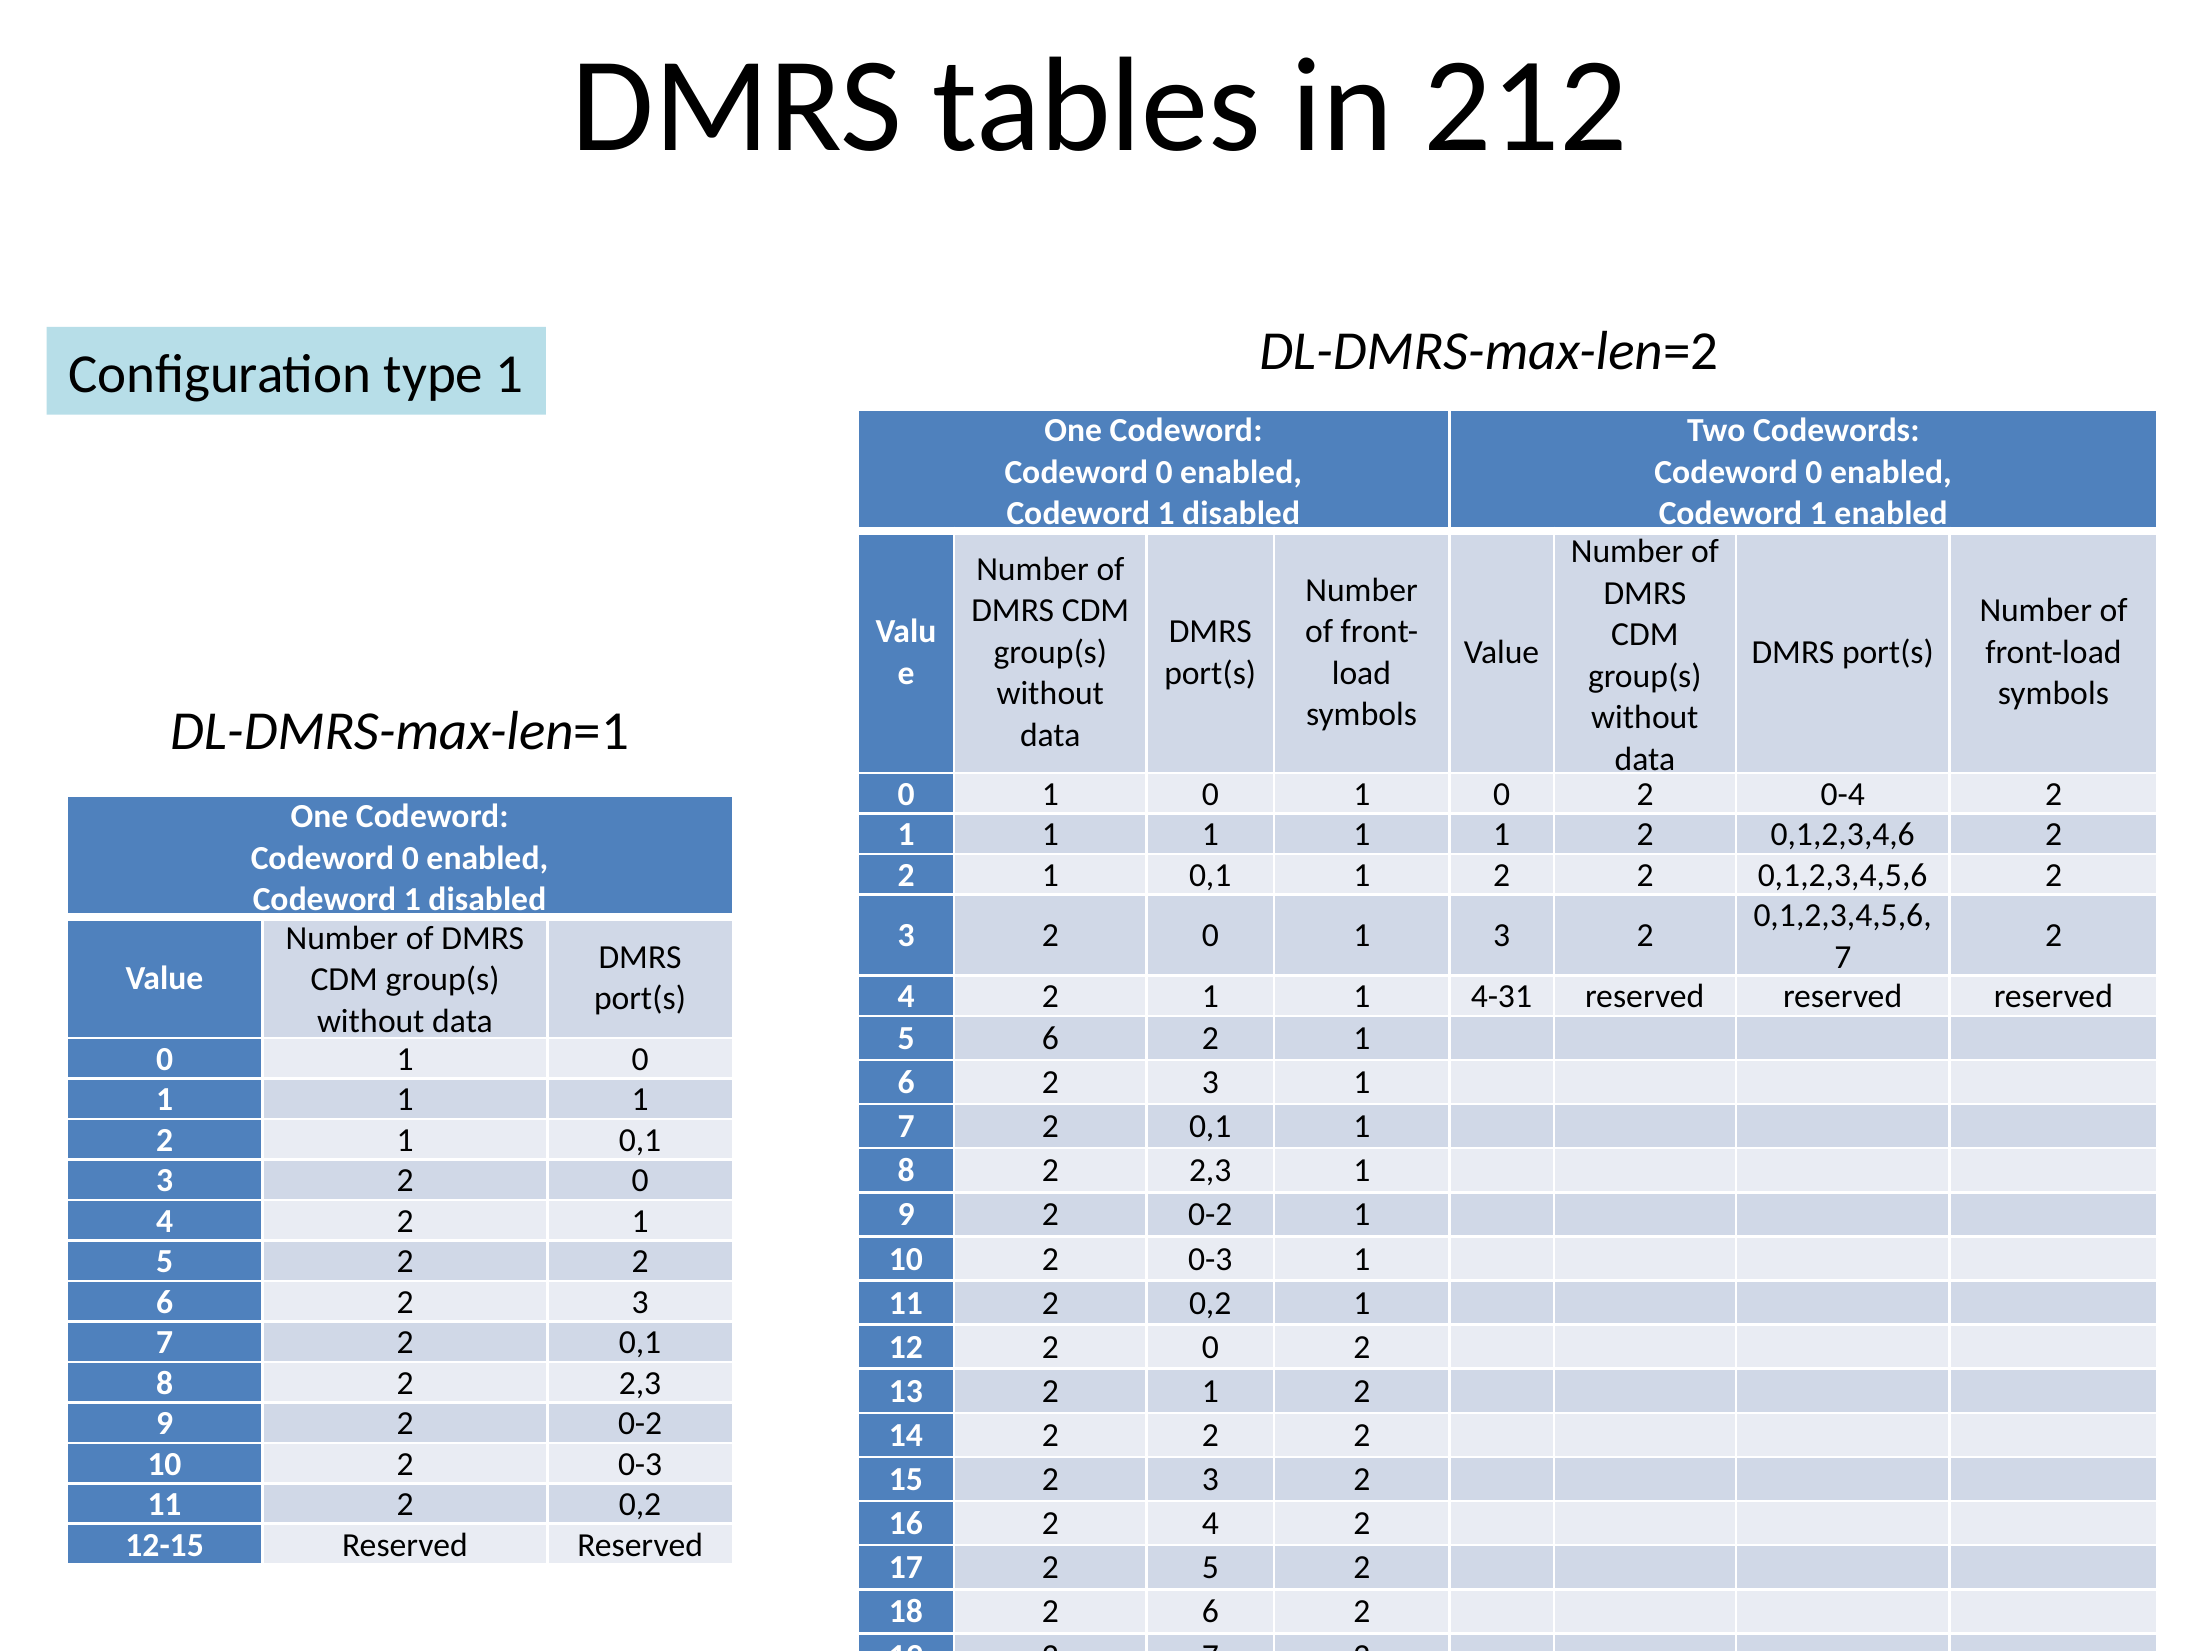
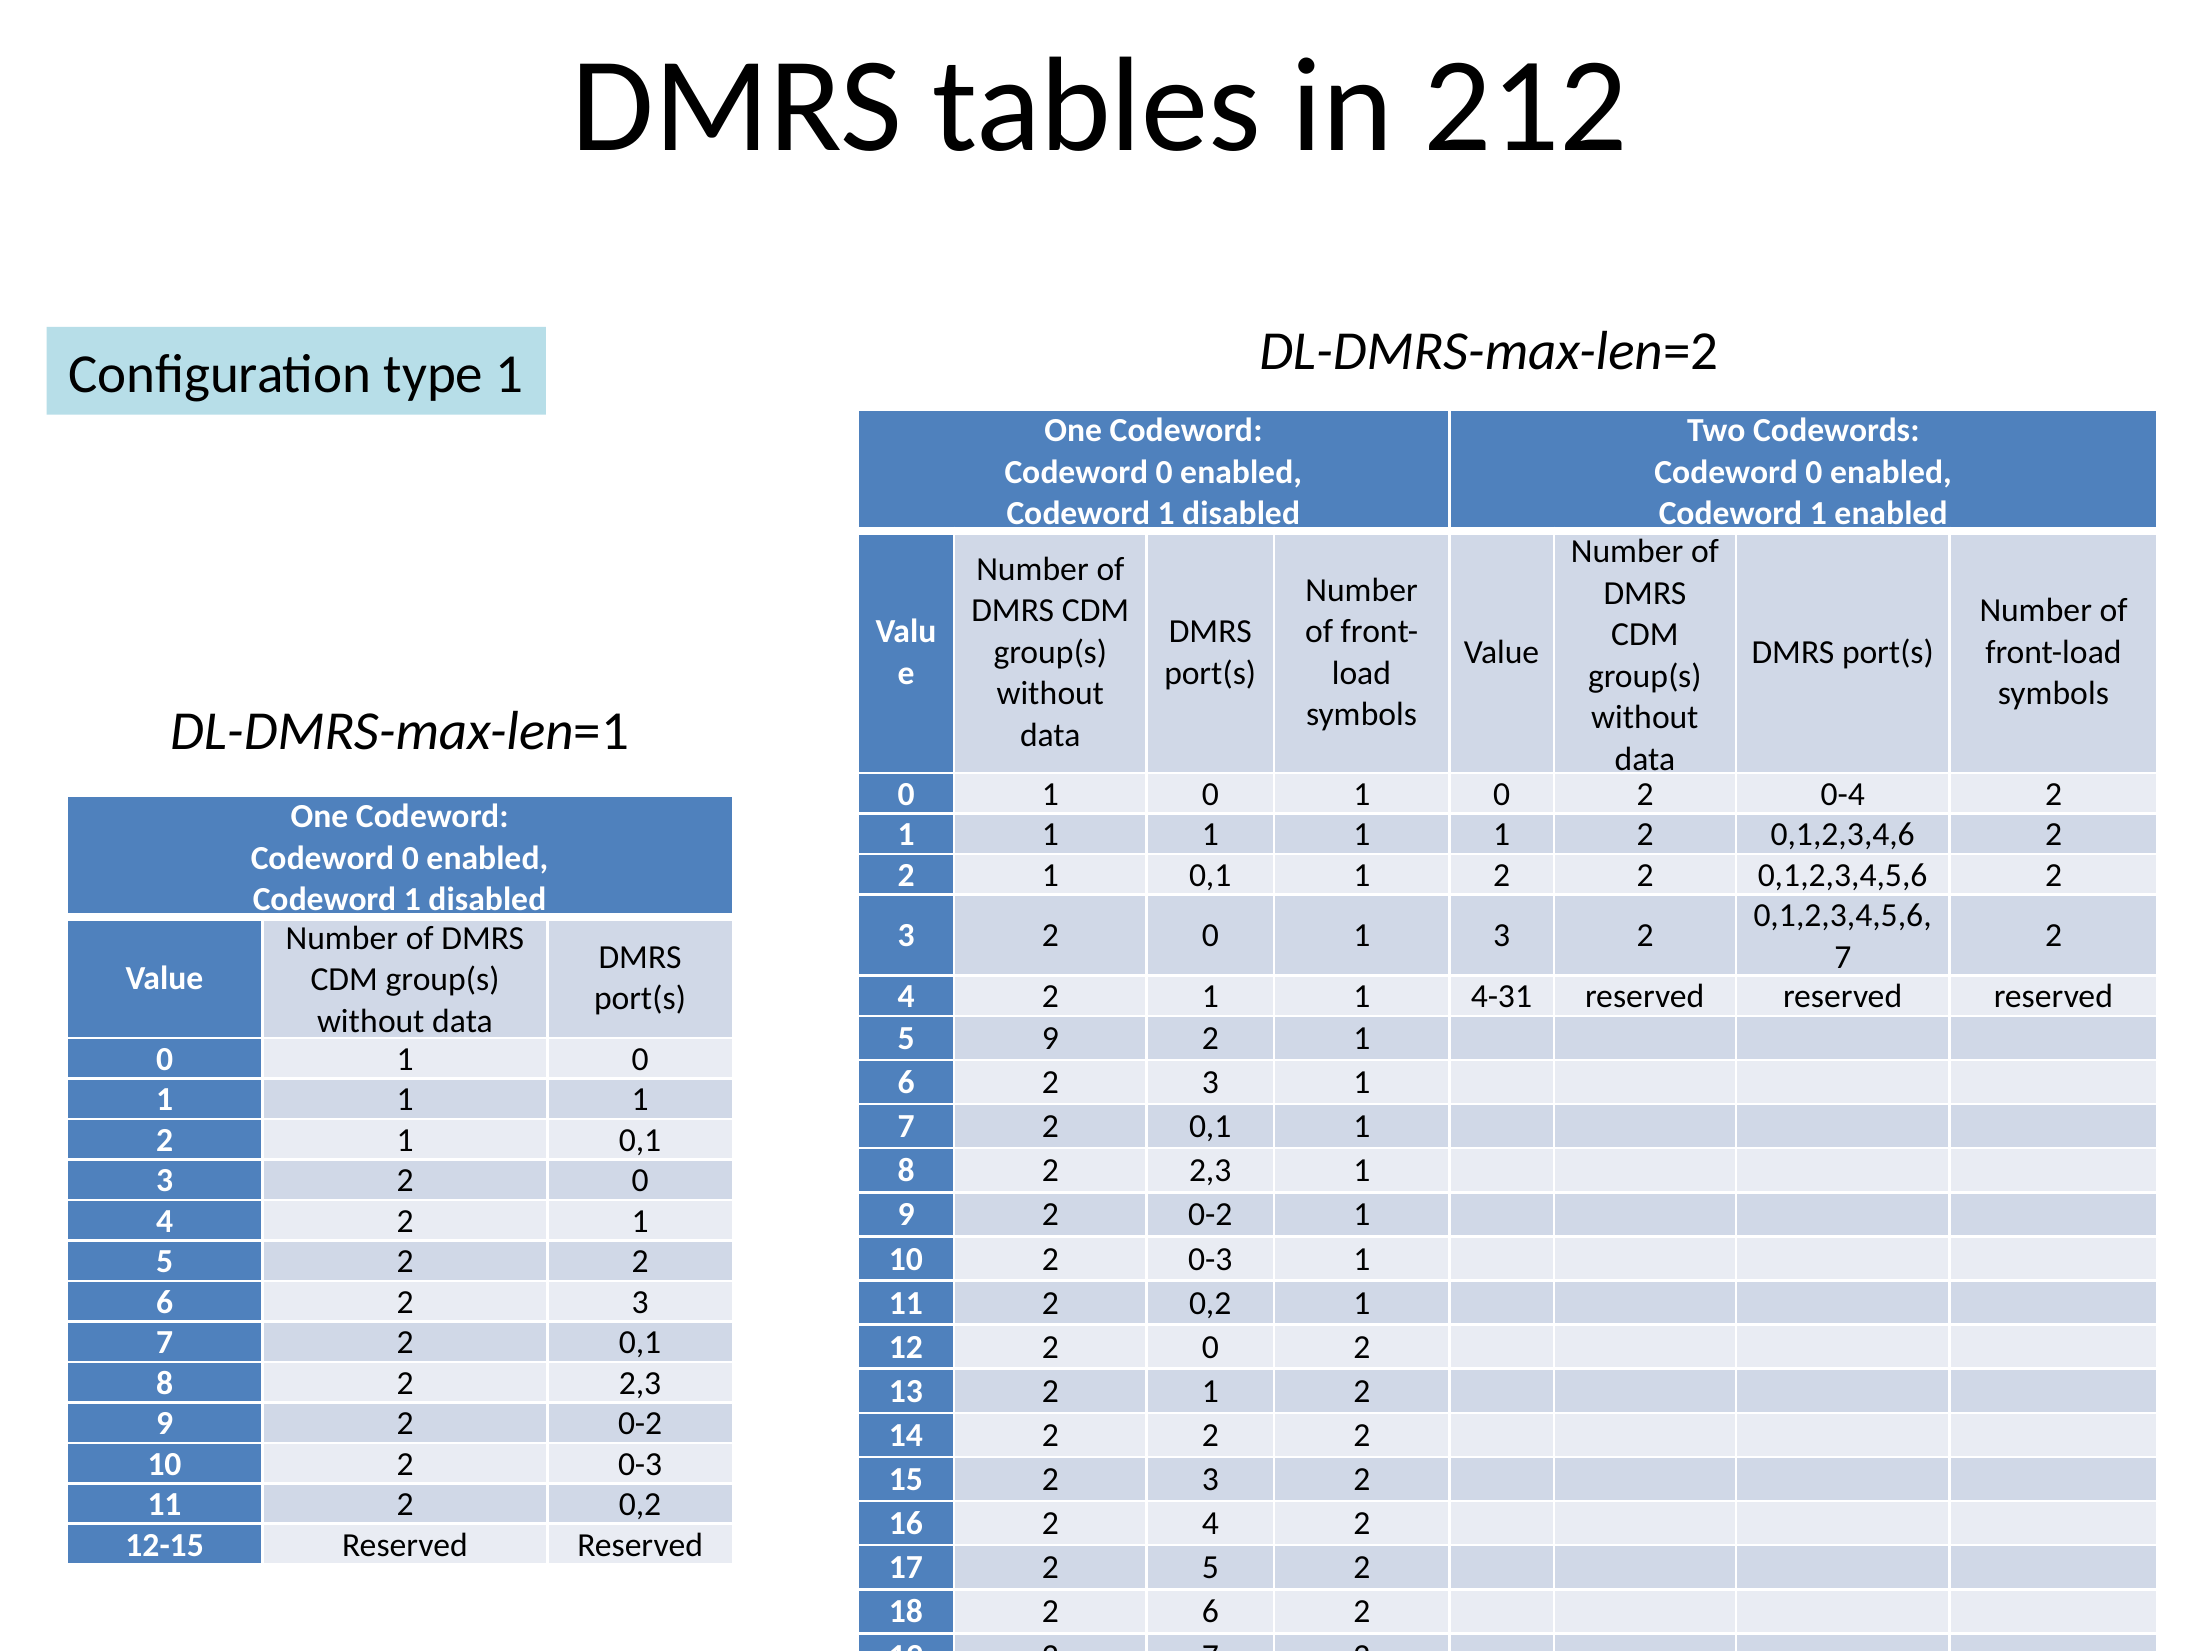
5 6: 6 -> 9 (1050, 1038)
